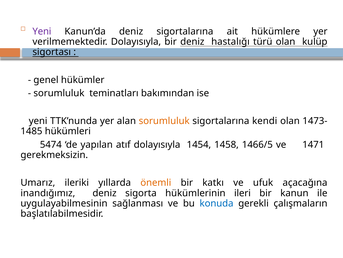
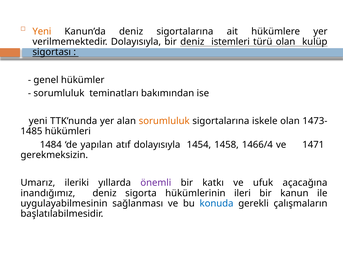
Yeni colour: purple -> orange (42, 31)
hastalığı: hastalığı -> istemleri (231, 42)
kendi: kendi -> iskele (265, 121)
5474: 5474 -> 1484 (51, 144)
1466/5: 1466/5 -> 1466/4 (257, 144)
önemli colour: orange -> purple (156, 182)
